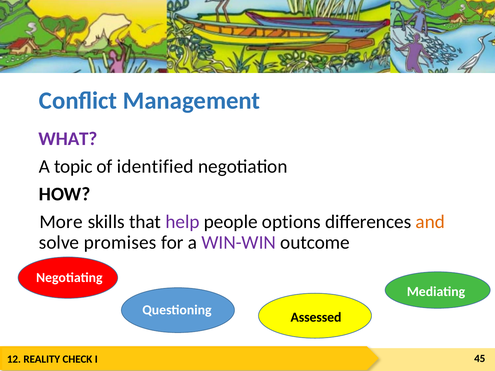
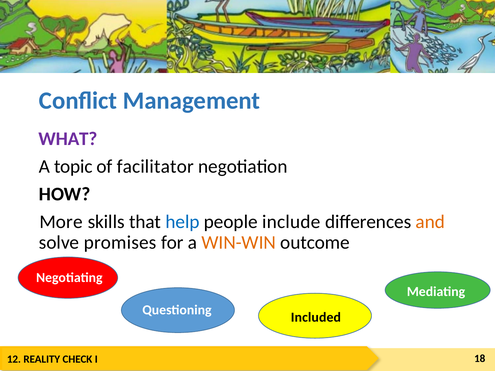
identified: identified -> facilitator (155, 167)
help colour: purple -> blue (182, 222)
options: options -> include (291, 222)
WIN-WIN colour: purple -> orange (239, 243)
Assessed: Assessed -> Included (316, 318)
45: 45 -> 18 (480, 359)
